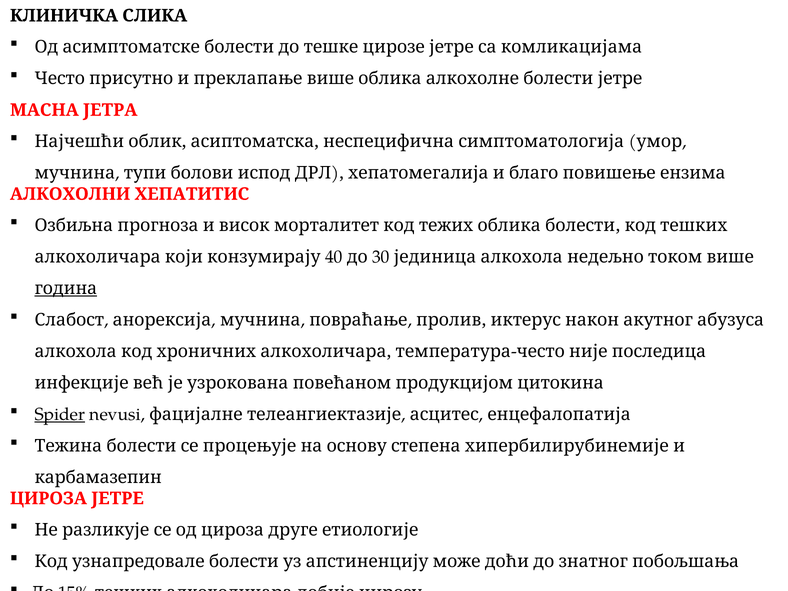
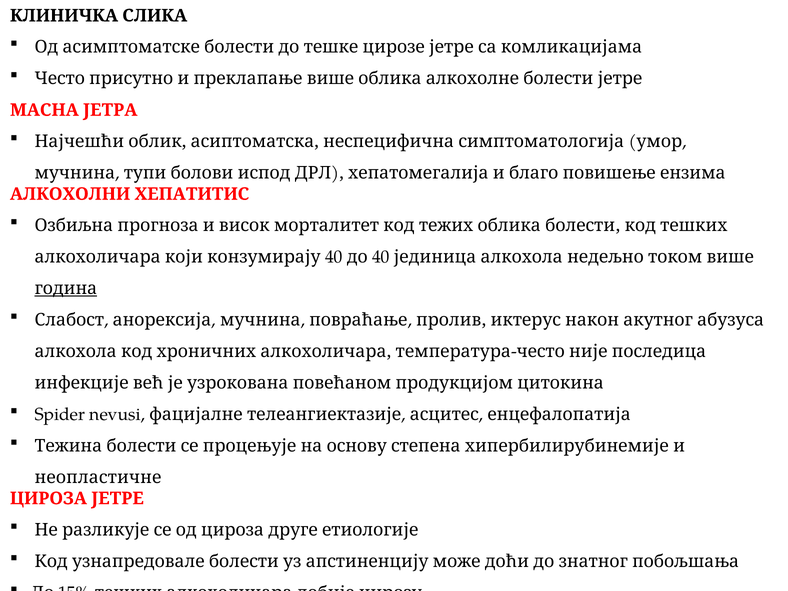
40 30: 30 -> 40 (381, 257)
Spider underline: present -> none (60, 414)
карбамазепин: карбамазепин -> неопластичне (98, 477)
